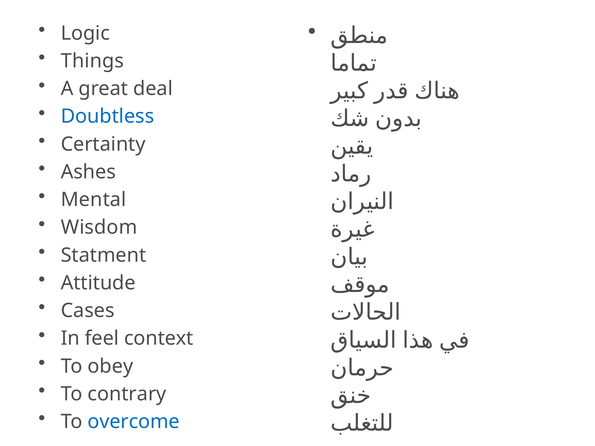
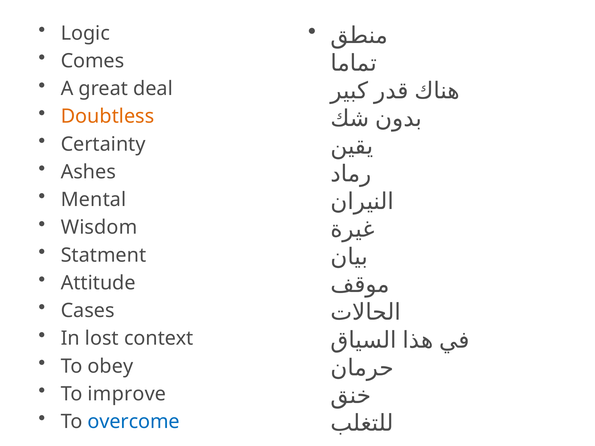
Things: Things -> Comes (93, 61)
Doubtless colour: blue -> orange (108, 117)
feel: feel -> lost (102, 339)
contrary: contrary -> improve (127, 394)
